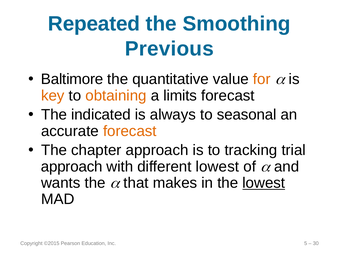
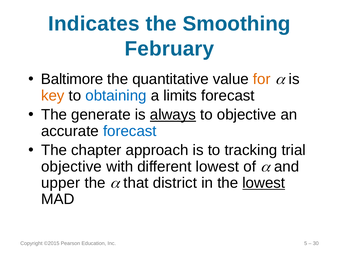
Repeated: Repeated -> Indicates (94, 24)
Previous: Previous -> February (169, 49)
obtaining colour: orange -> blue (116, 95)
indicated: indicated -> generate (101, 114)
always underline: none -> present (173, 114)
to seasonal: seasonal -> objective (247, 114)
forecast colour: orange -> blue (130, 131)
approach: approach -> objective (72, 166)
wants: wants -> upper (61, 182)
makes: makes -> district (175, 182)
